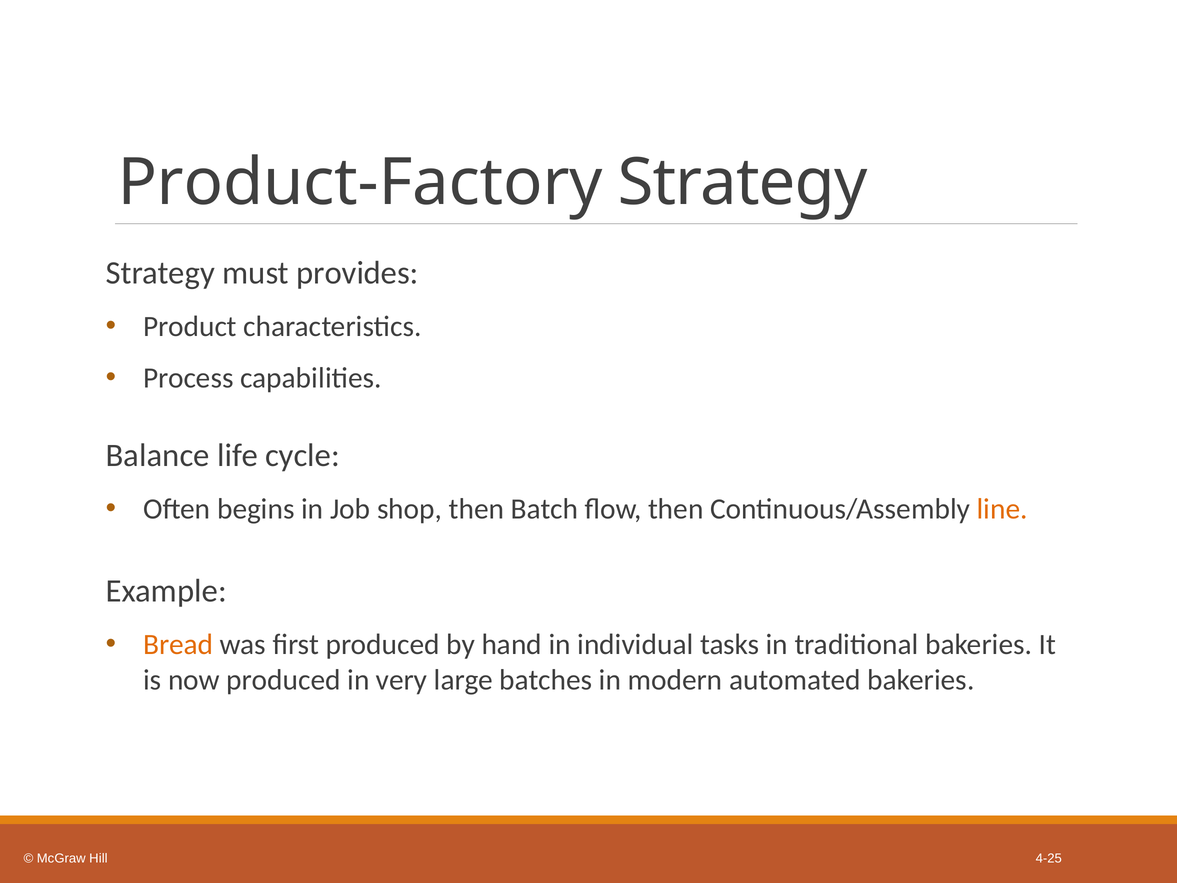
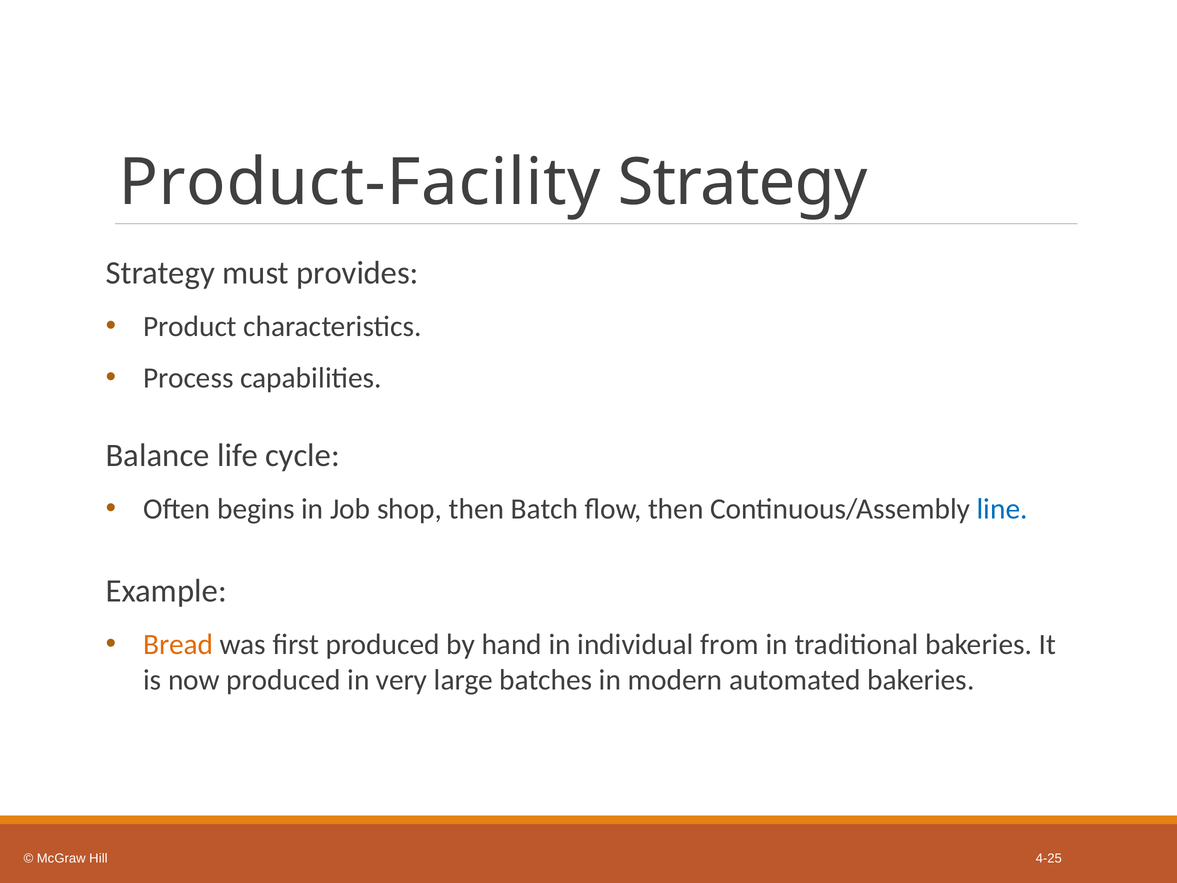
Product-Factory: Product-Factory -> Product-Facility (360, 183)
line colour: orange -> blue (1002, 509)
tasks: tasks -> from (729, 644)
